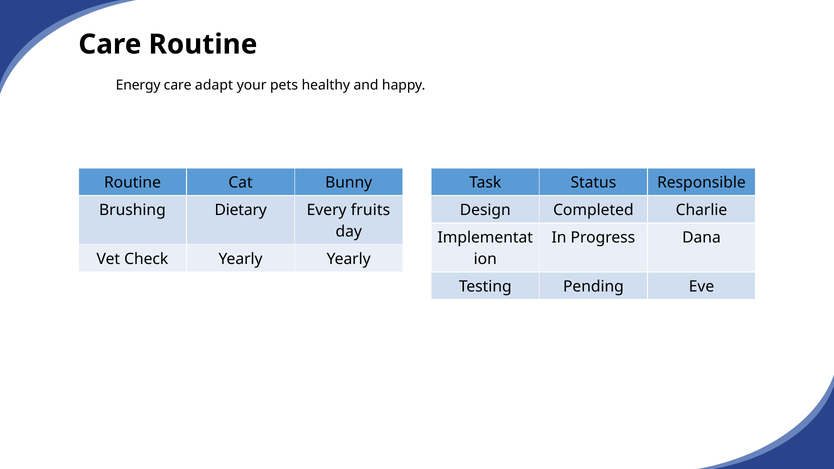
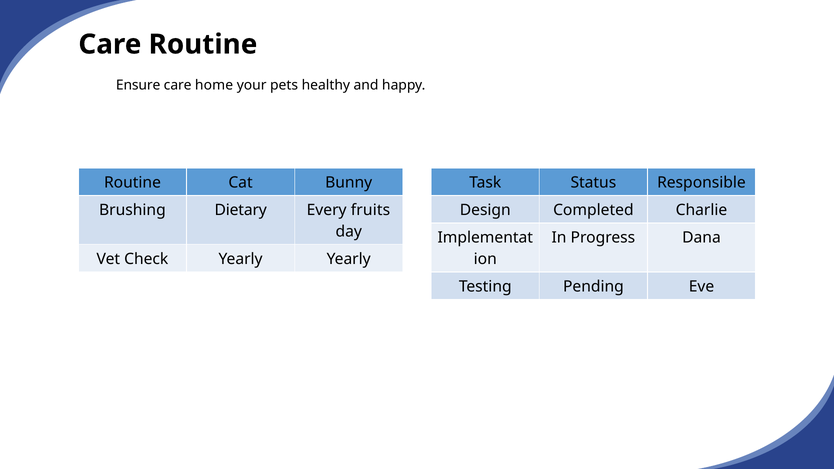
Energy: Energy -> Ensure (138, 85)
adapt: adapt -> home (214, 85)
